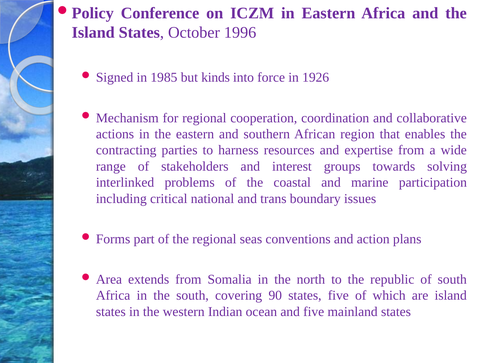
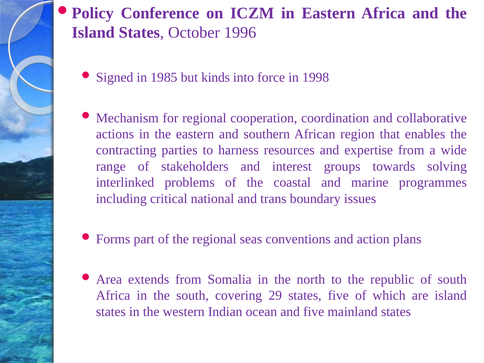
1926: 1926 -> 1998 (316, 78)
participation: participation -> programmes (433, 182)
90: 90 -> 29 (275, 295)
